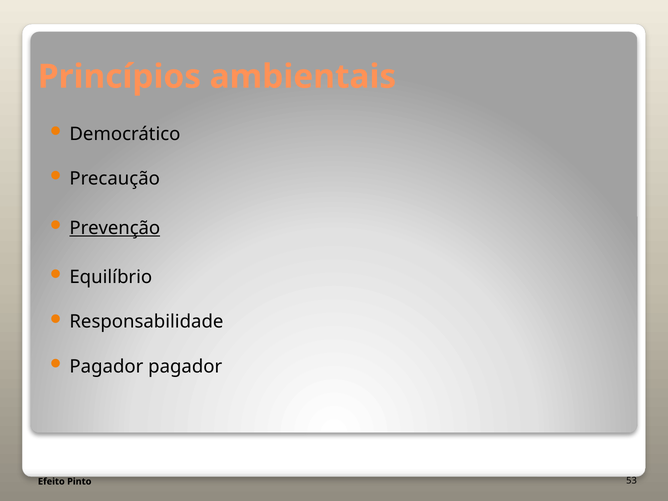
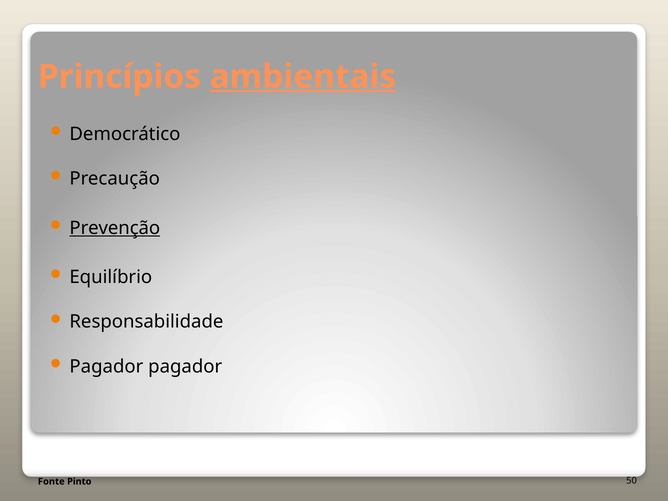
ambientais underline: none -> present (303, 77)
Efeito: Efeito -> Fonte (51, 481)
53: 53 -> 50 (632, 481)
